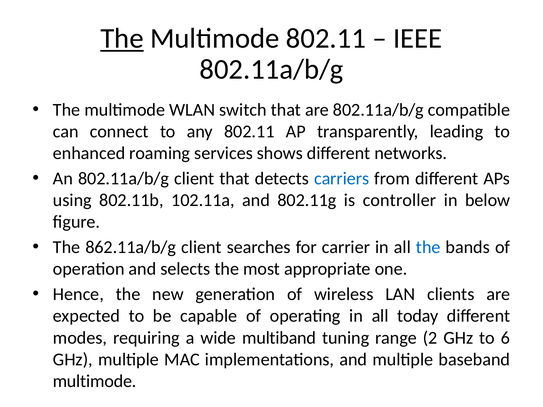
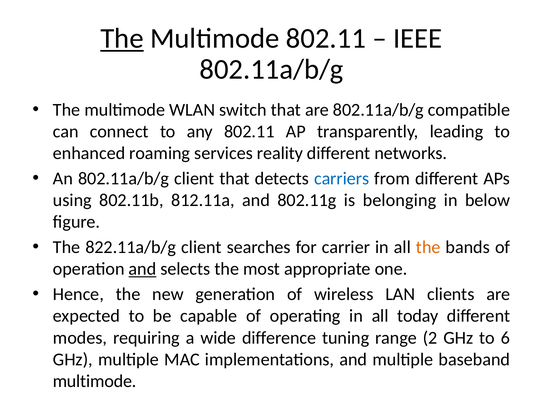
shows: shows -> reality (280, 153)
102.11a: 102.11a -> 812.11a (203, 200)
controller: controller -> belonging (399, 200)
862.11a/b/g: 862.11a/b/g -> 822.11a/b/g (131, 247)
the colour: blue -> orange (428, 247)
and underline: none -> present (142, 269)
multiband: multiband -> difference (279, 338)
